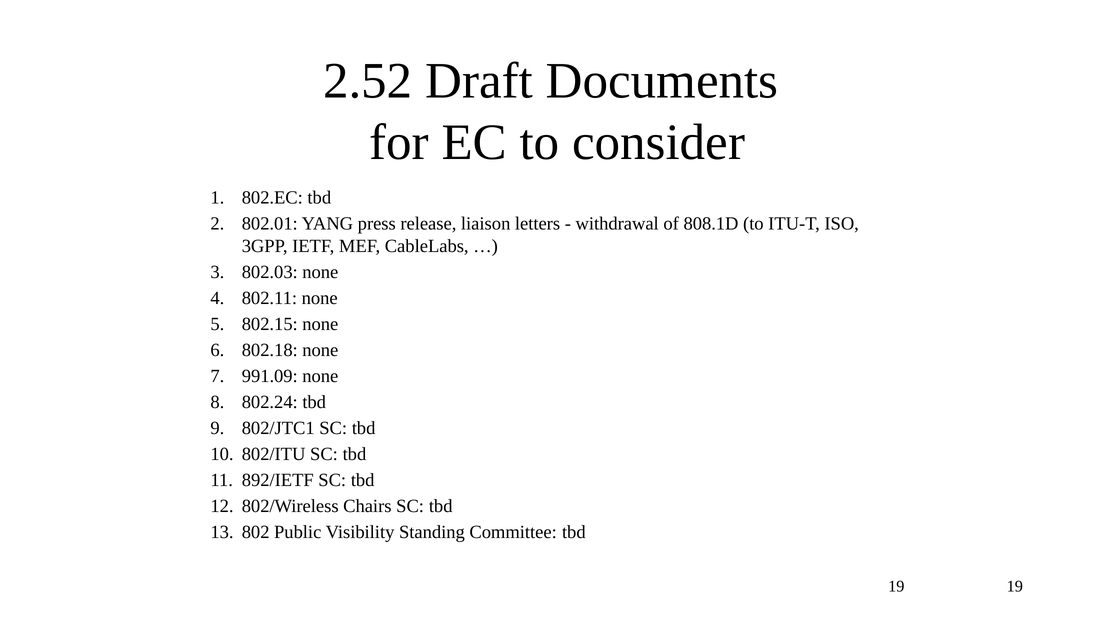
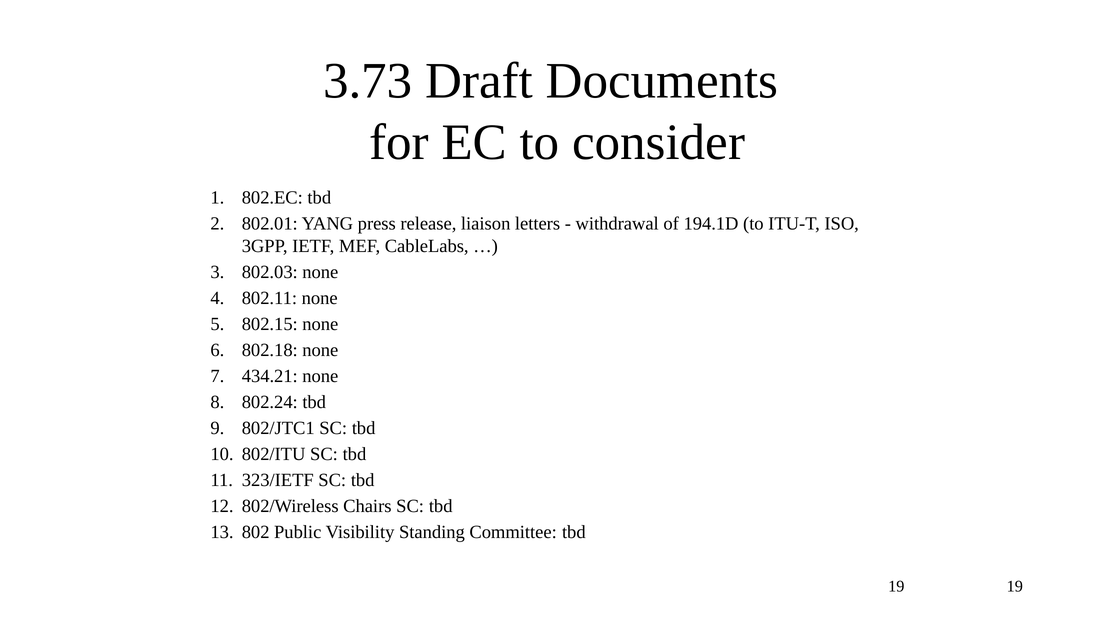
2.52: 2.52 -> 3.73 (368, 81)
808.1D: 808.1D -> 194.1D (711, 224)
991.09: 991.09 -> 434.21 (270, 376)
892/IETF: 892/IETF -> 323/IETF (278, 480)
